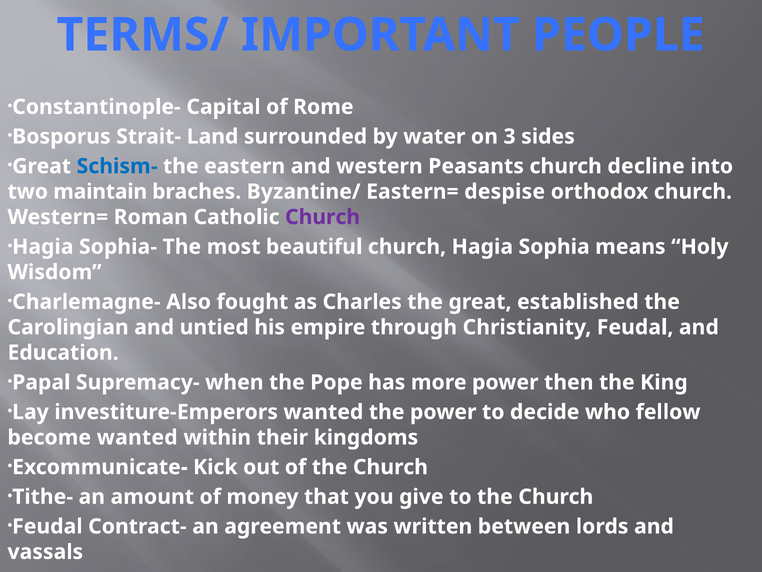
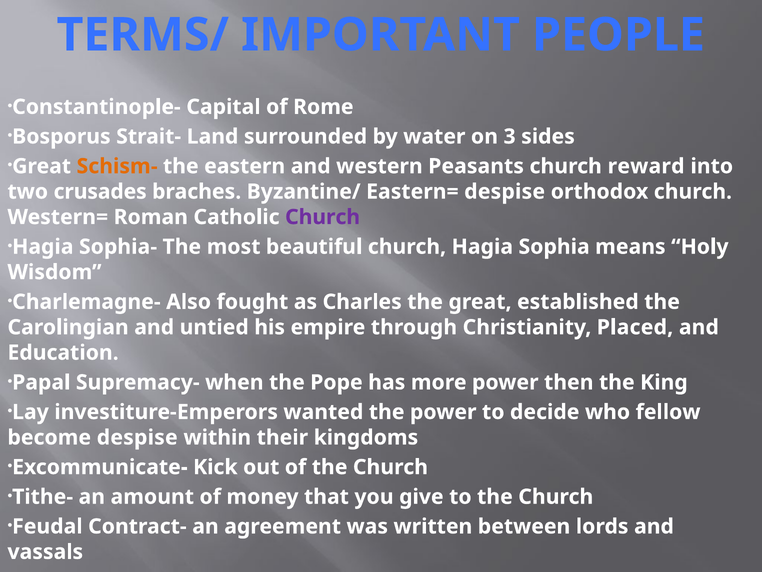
Schism- colour: blue -> orange (117, 166)
decline: decline -> reward (646, 166)
maintain: maintain -> crusades (100, 192)
Christianity Feudal: Feudal -> Placed (635, 327)
become wanted: wanted -> despise (137, 437)
